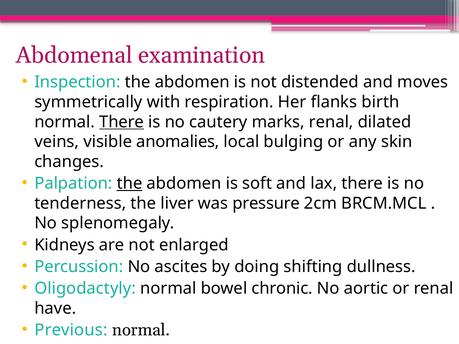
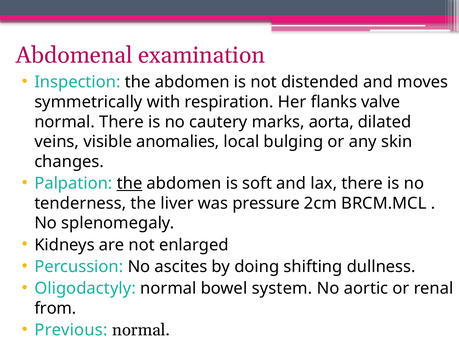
birth: birth -> valve (381, 102)
There underline: present -> none (122, 122)
marks renal: renal -> aorta (331, 122)
chronic: chronic -> system (282, 289)
have: have -> from (55, 309)
